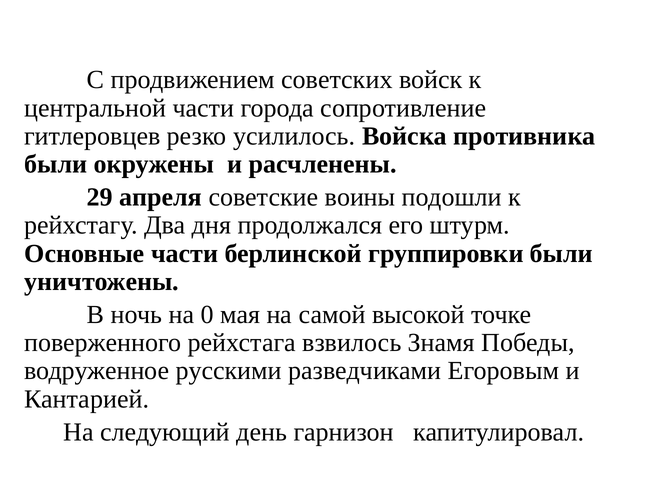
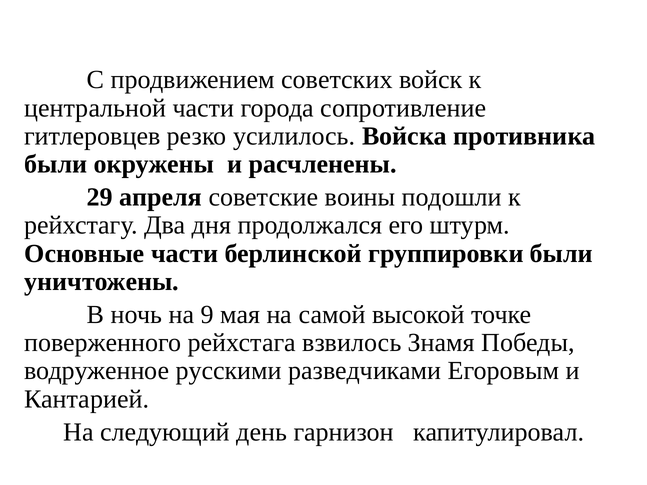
0: 0 -> 9 (207, 315)
